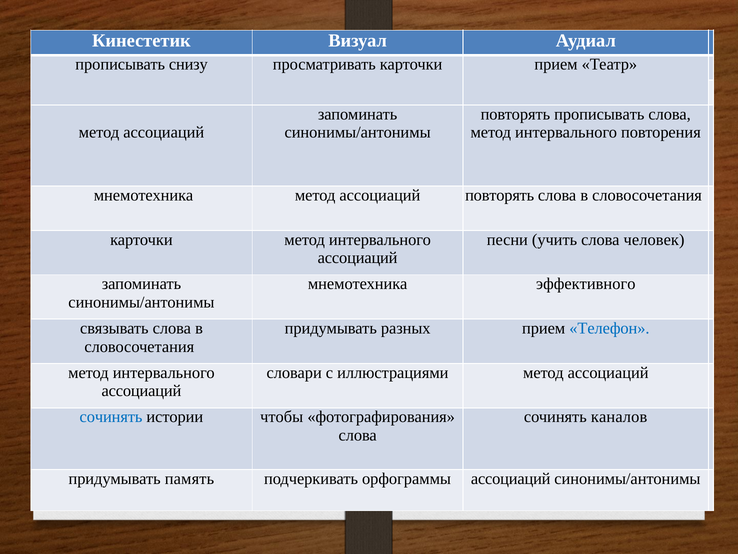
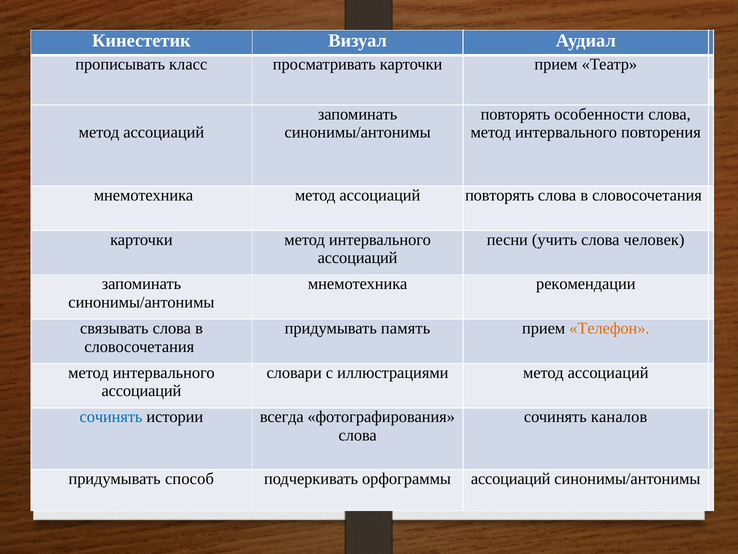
снизу: снизу -> класс (188, 64)
повторять прописывать: прописывать -> особенности (599, 114)
эффективного: эффективного -> рекомендации (586, 284)
разных: разных -> память (406, 328)
Телефон colour: blue -> orange (609, 328)
чтобы: чтобы -> всегда (282, 417)
память: память -> способ (189, 478)
